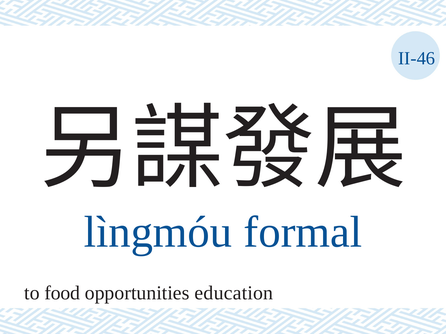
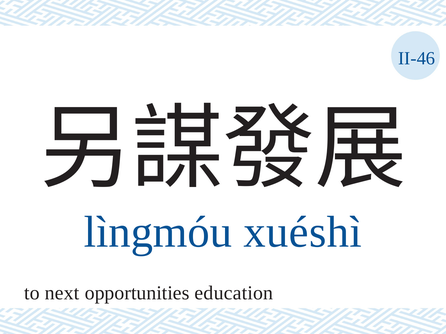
formal: formal -> xuéshì (303, 232)
food: food -> next (62, 293)
